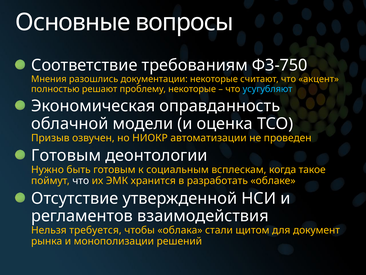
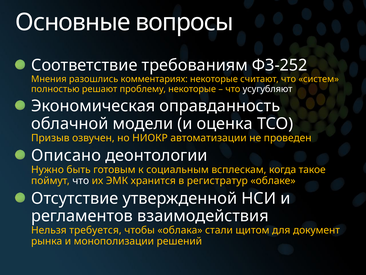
ФЗ-750: ФЗ-750 -> ФЗ-252 (280, 65)
документации: документации -> комментариях (154, 79)
акцент: акцент -> систем (319, 79)
усугубляют colour: light blue -> white (268, 89)
Готовым: Готовым -> Описано (66, 155)
разработать: разработать -> регистратур (217, 181)
